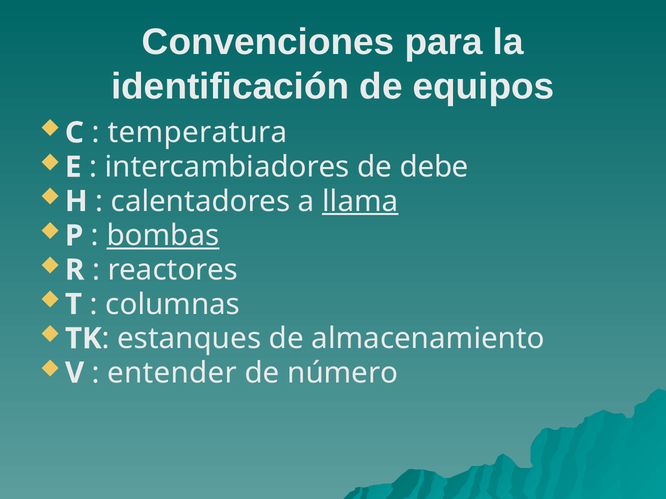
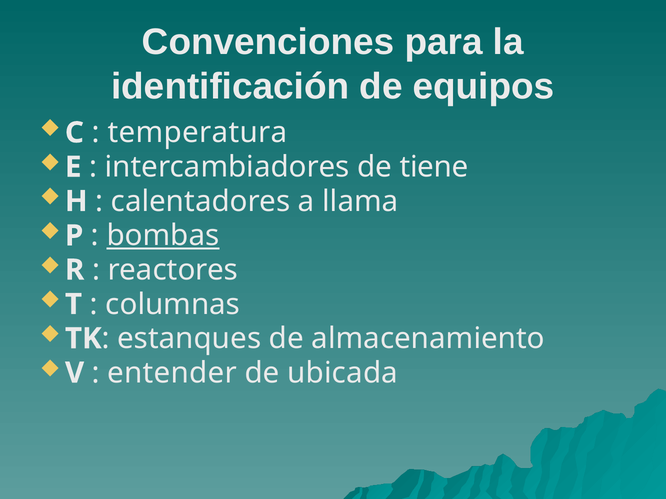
debe: debe -> tiene (434, 167)
llama underline: present -> none (360, 202)
número: número -> ubicada (343, 373)
